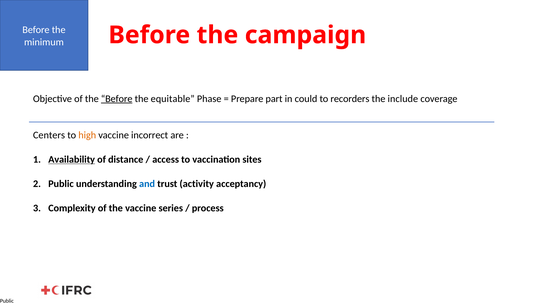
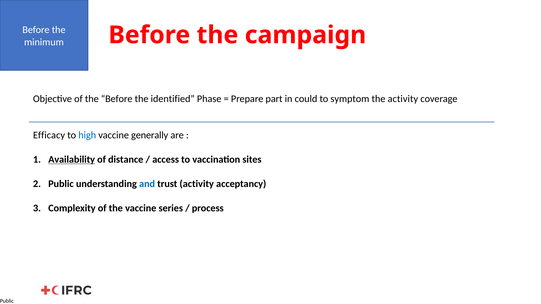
Before underline: present -> none (117, 99)
equitable: equitable -> identified (173, 99)
recorders: recorders -> symptom (350, 99)
the include: include -> activity (403, 99)
Centers: Centers -> Efficacy (49, 135)
high colour: orange -> blue (87, 135)
incorrect: incorrect -> generally (150, 135)
